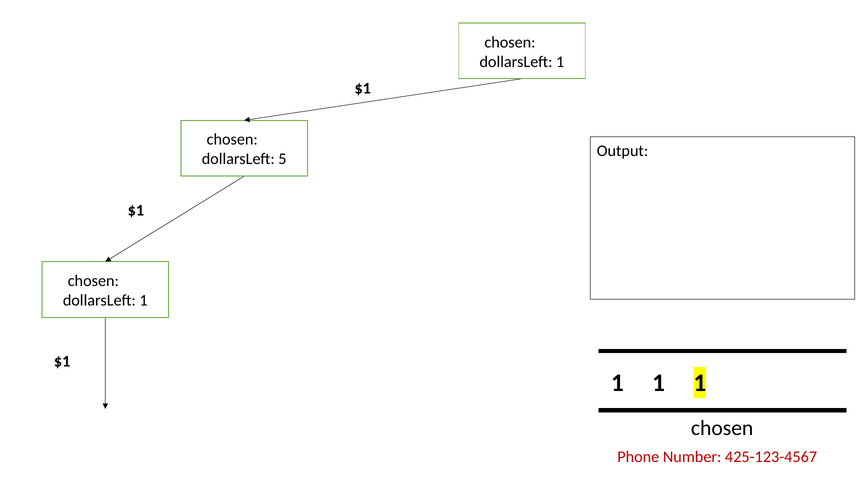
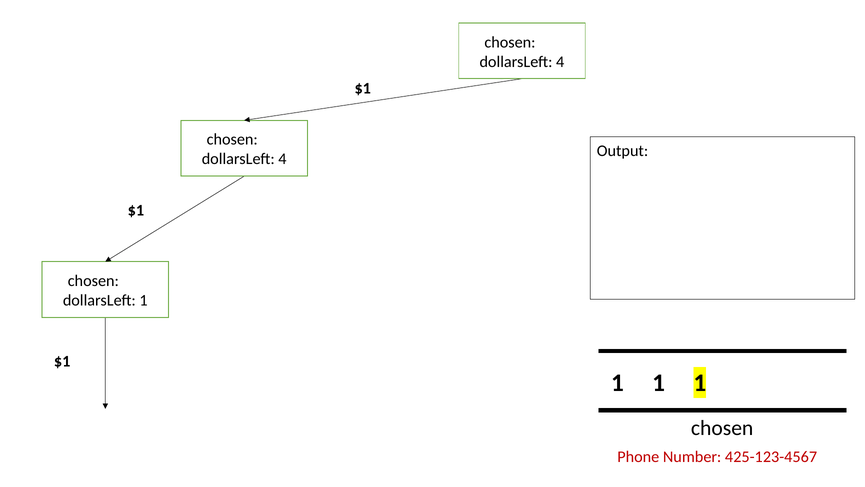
1: 1 -> 4 (560, 62)
5: 5 -> 4 (282, 159)
